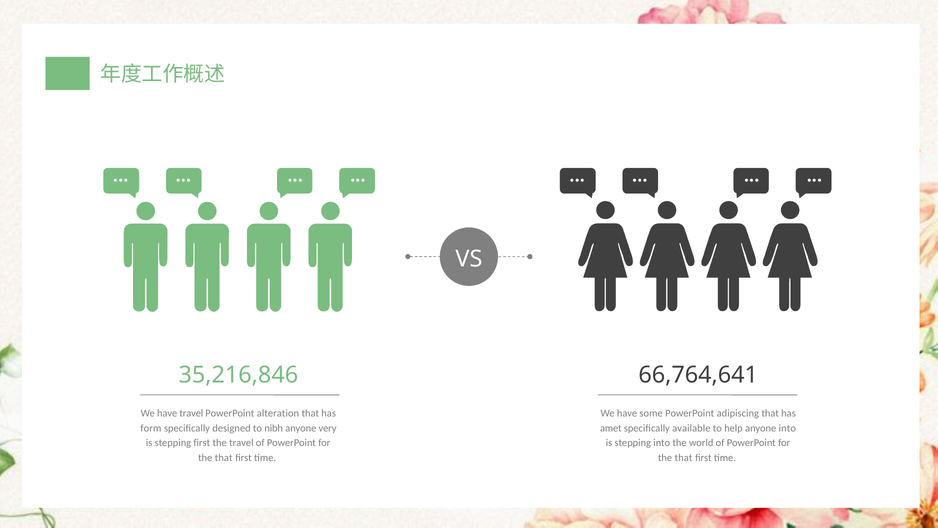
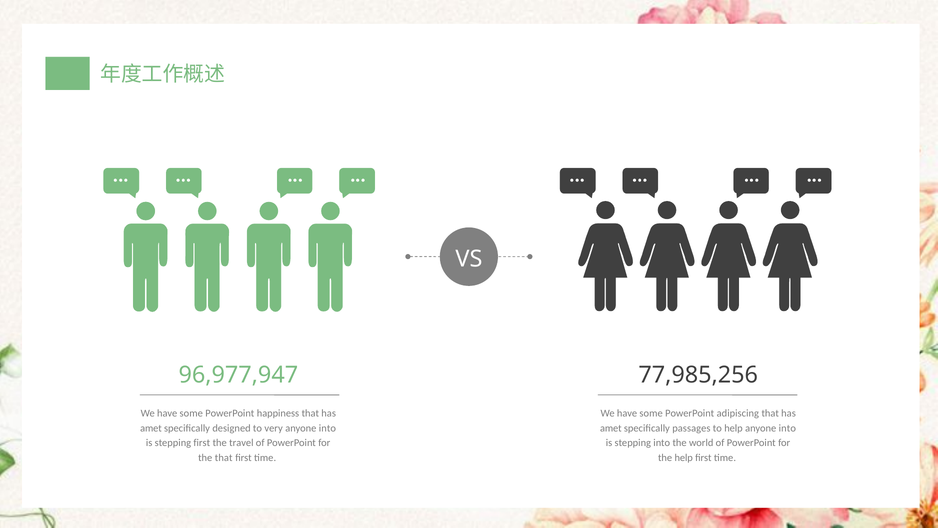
35,216,846: 35,216,846 -> 96,977,947 (238, 375)
66,764,641: 66,764,641 -> 77,985,256 (698, 375)
travel: travel -> some (191, 413)
alteration: alteration -> happiness (278, 413)
form: form -> amet (151, 428)
nibh: nibh -> very (274, 428)
very: very -> into (327, 428)
available: available -> passages (691, 428)
that: that -> help (684, 458)
